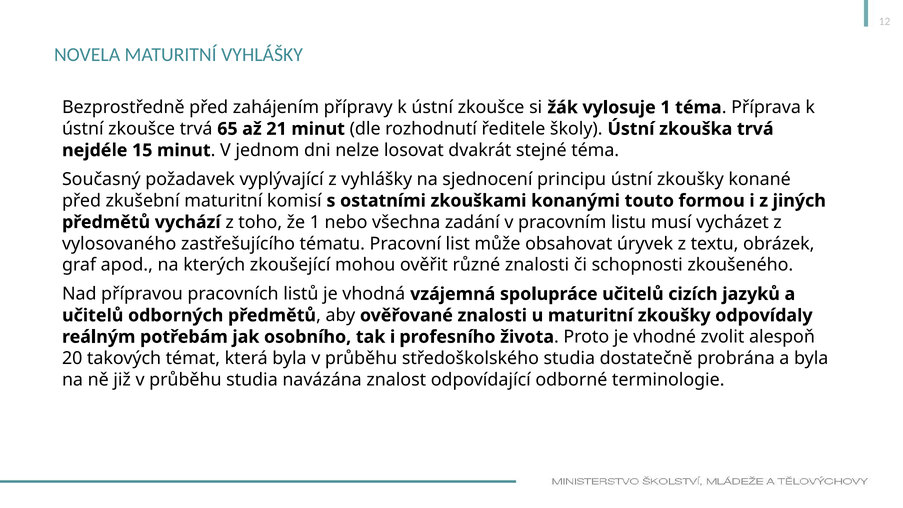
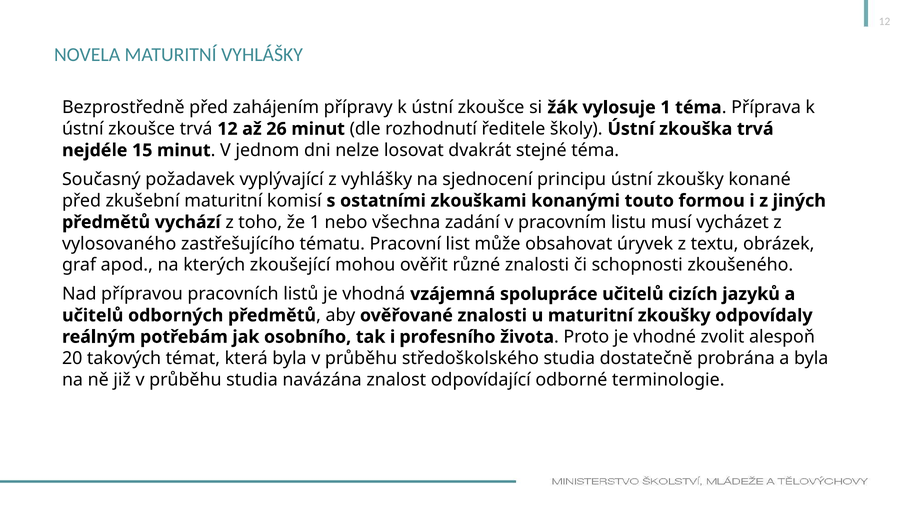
trvá 65: 65 -> 12 (227, 129)
21: 21 -> 26 (277, 129)
